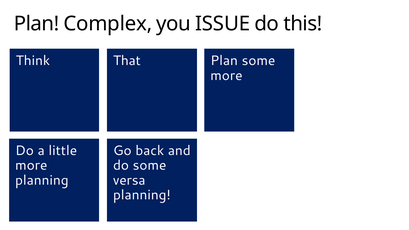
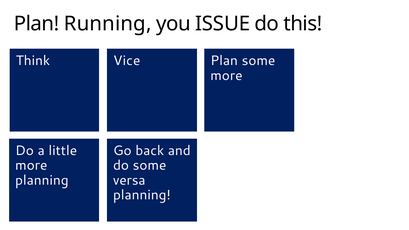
Complex: Complex -> Running (108, 24)
That: That -> Vice (127, 61)
